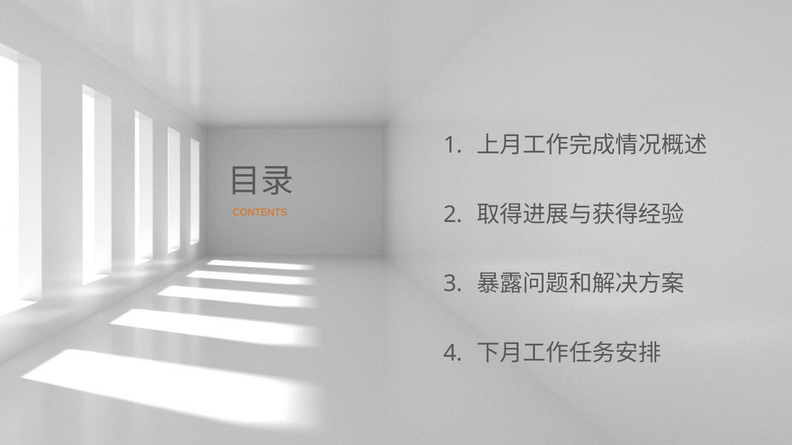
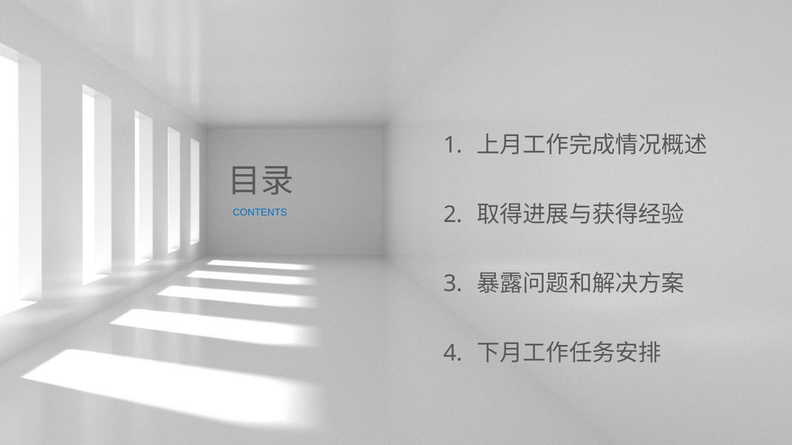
CONTENTS colour: orange -> blue (260, 213)
